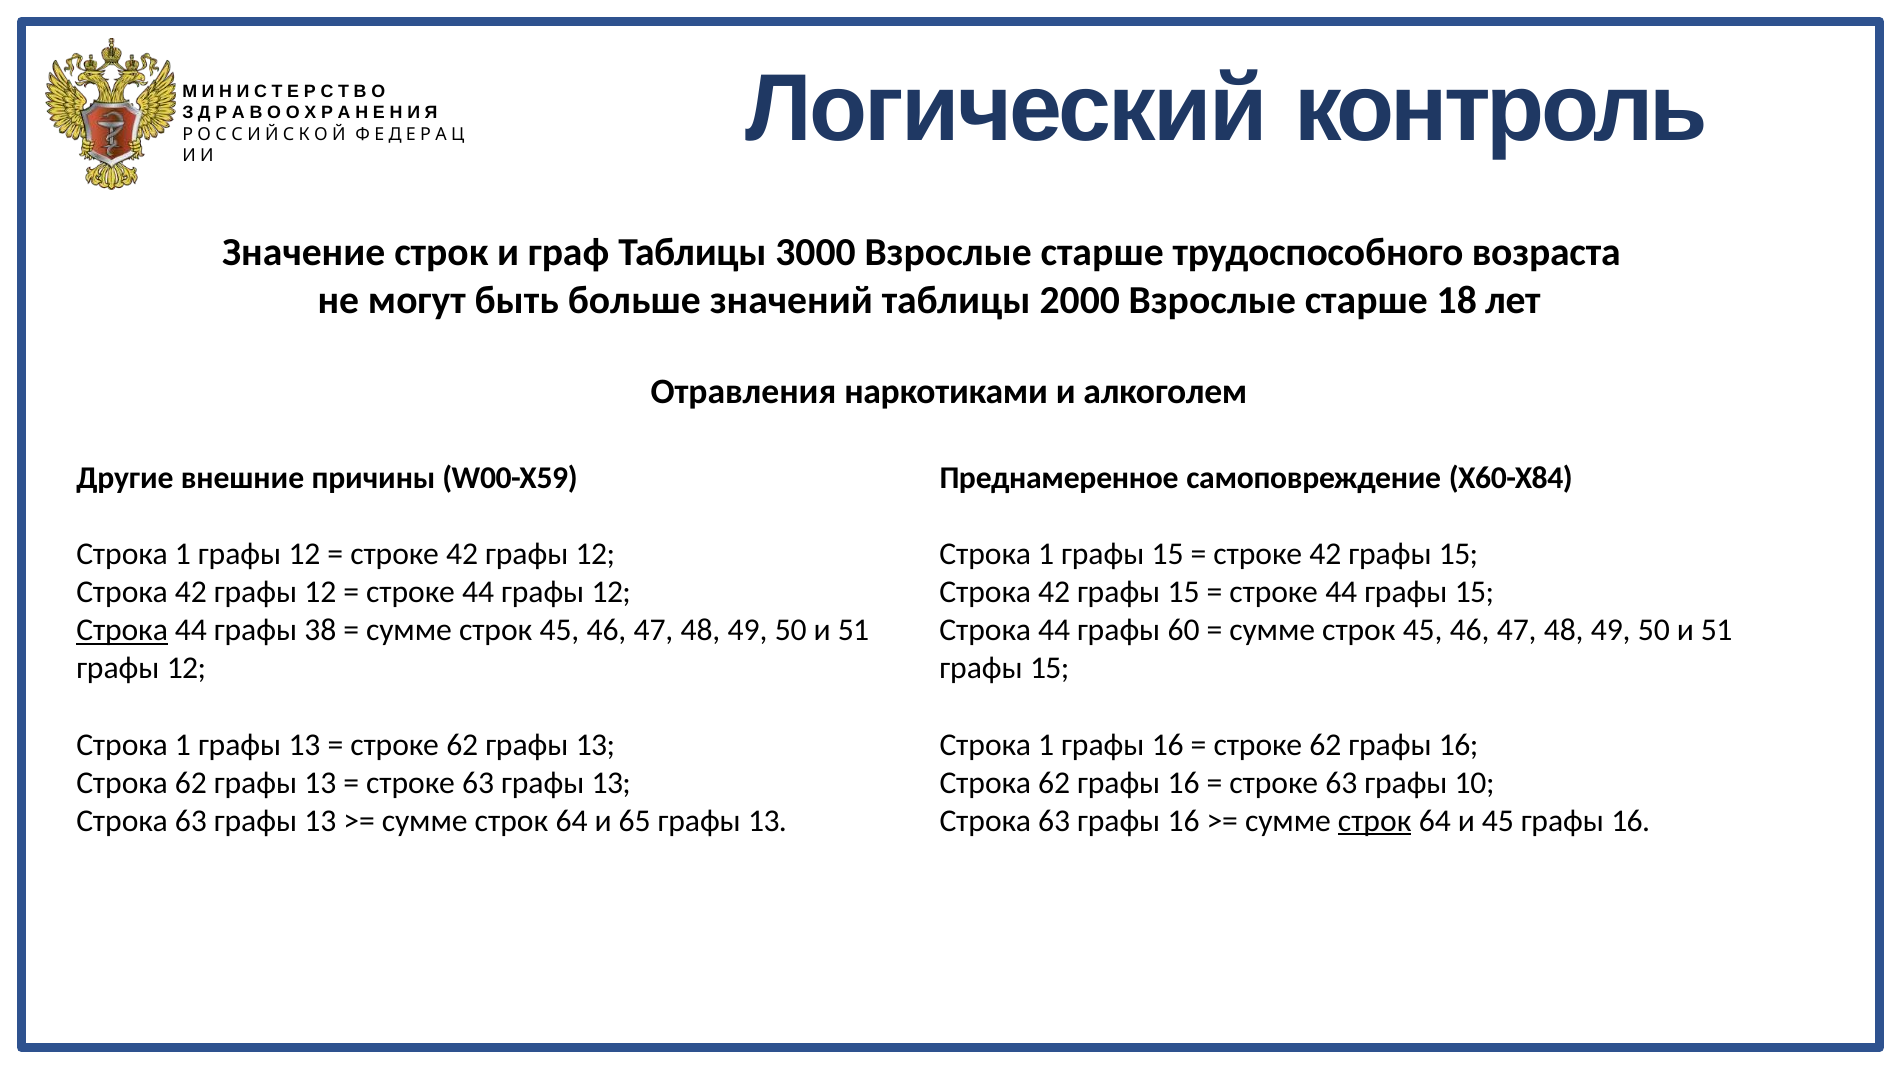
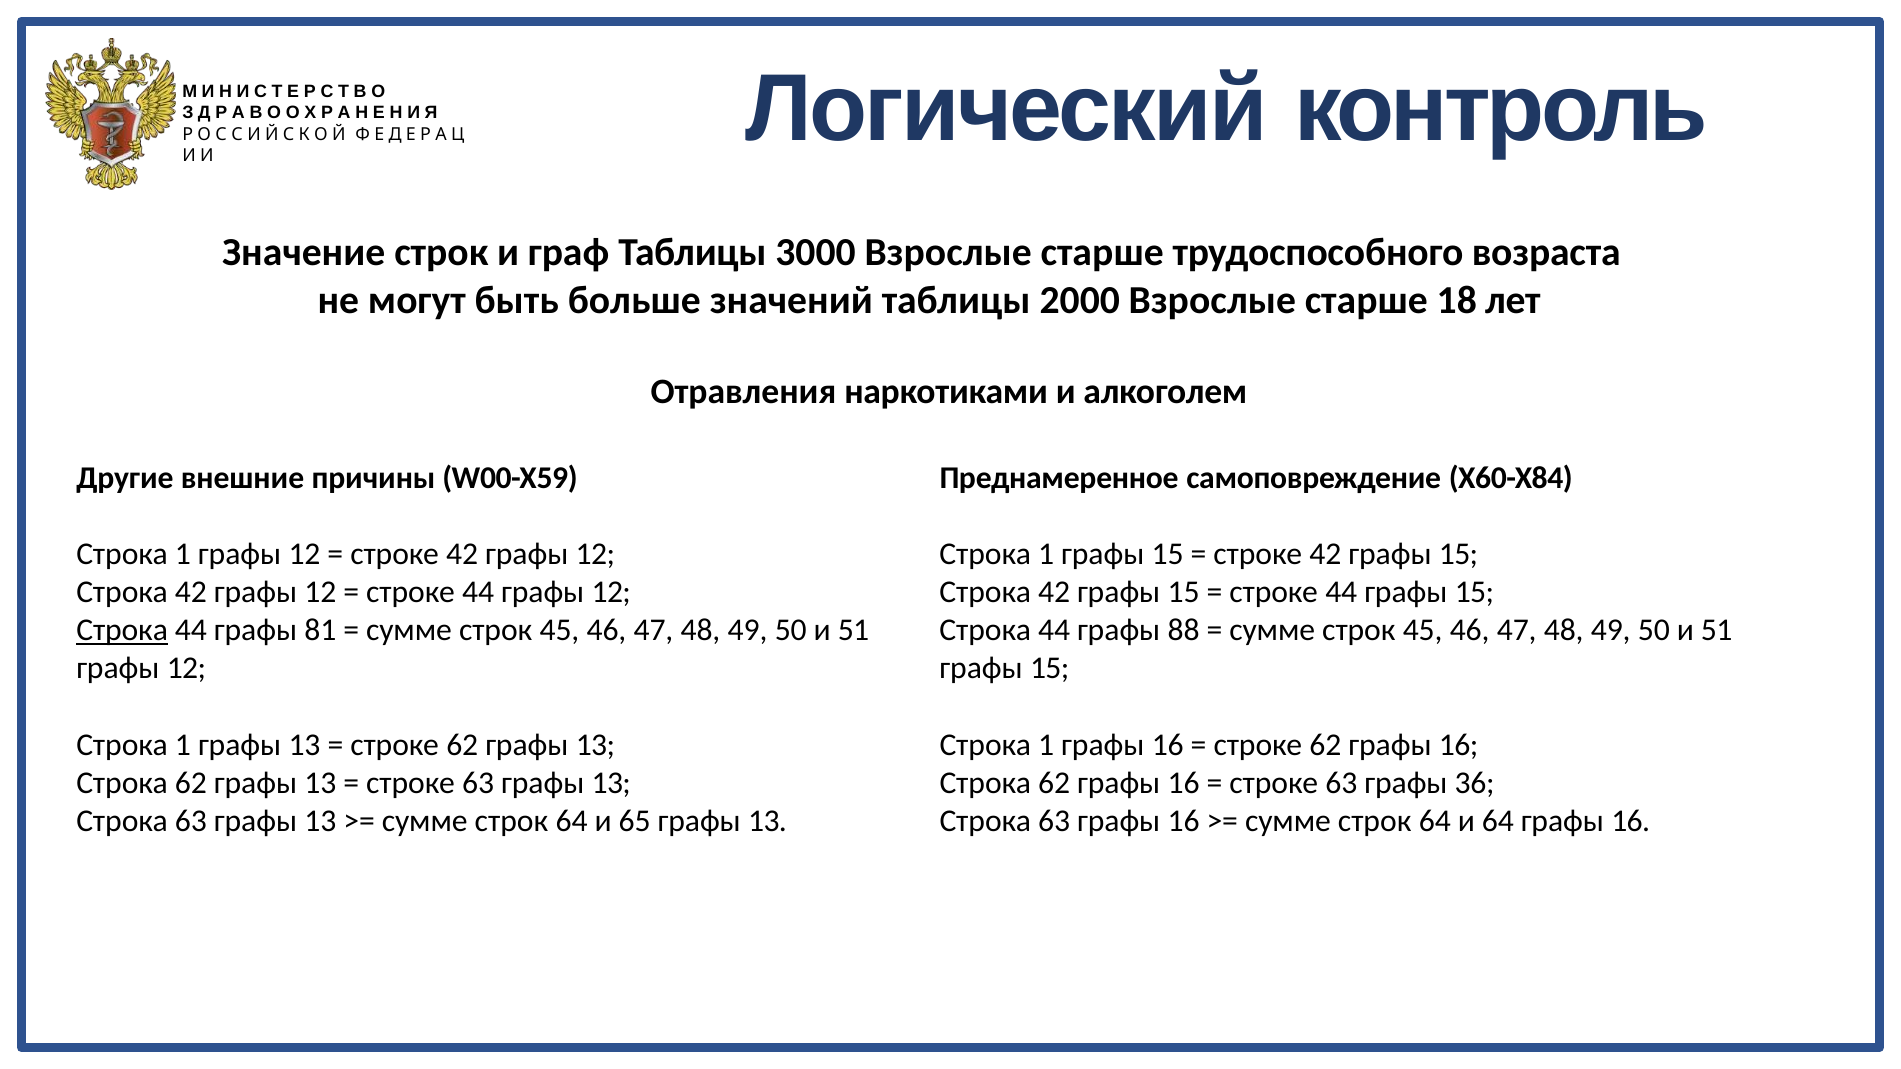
38: 38 -> 81 (320, 631)
60: 60 -> 88 (1184, 631)
10: 10 -> 36 (1475, 783)
строк underline: present -> none (1375, 821)
и 45: 45 -> 64 (1498, 821)
